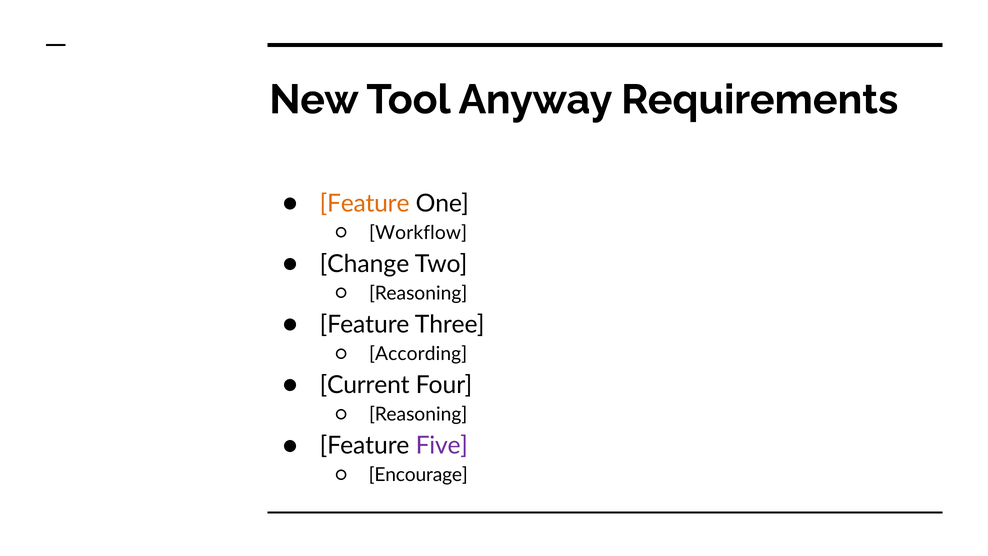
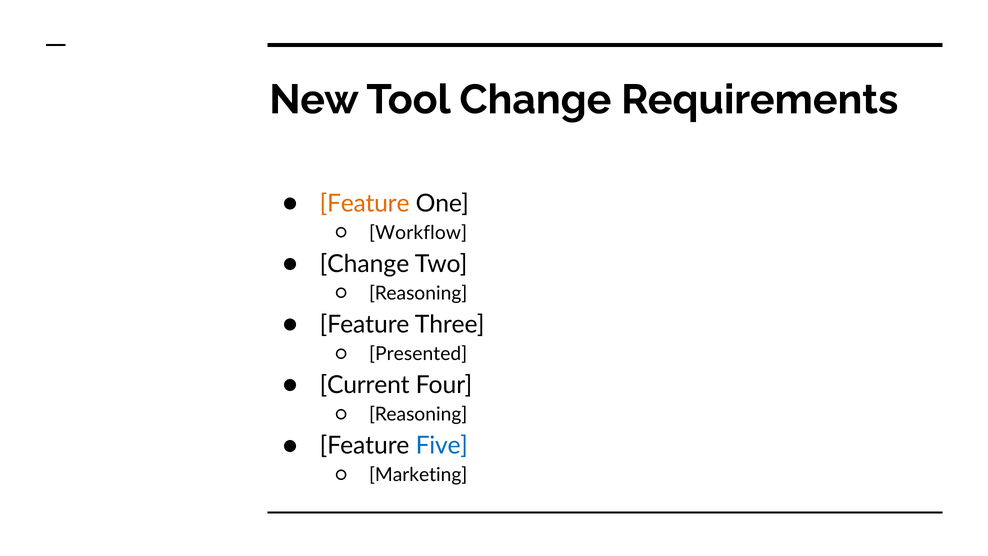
Tool Anyway: Anyway -> Change (535, 100)
According: According -> Presented (418, 354)
Five colour: purple -> blue (442, 446)
Encourage: Encourage -> Marketing (418, 475)
